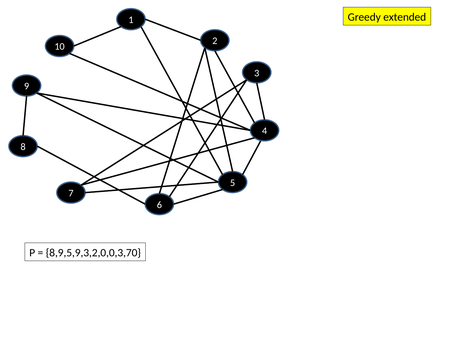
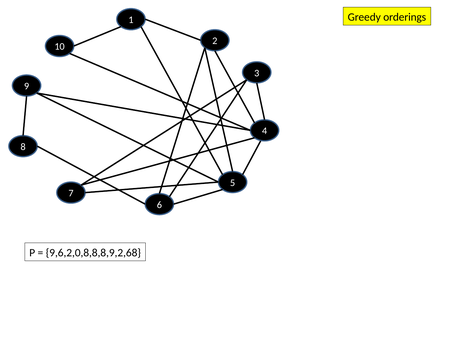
extended: extended -> orderings (405, 17)
8,9,5,9,3,2,0,0,3,70: 8,9,5,9,3,2,0,0,3,70 -> 9,6,2,0,8,8,8,9,2,68 (93, 253)
